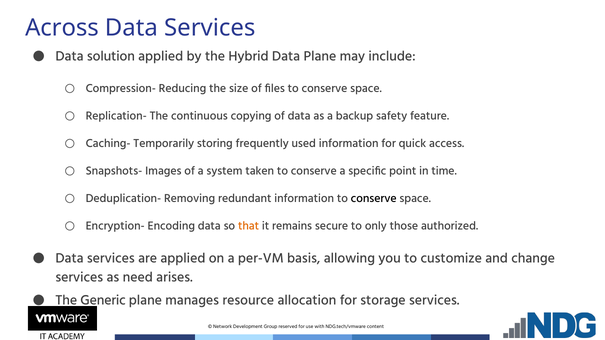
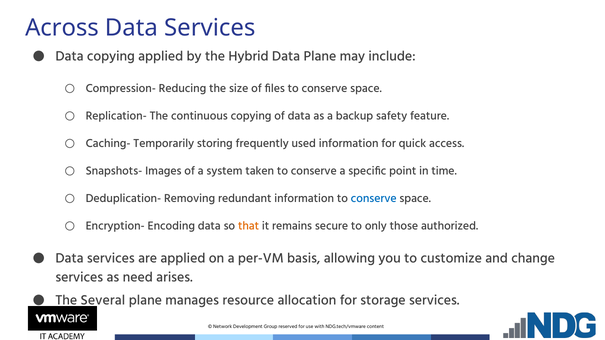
Data solution: solution -> copying (111, 56)
conserve colour: black -> blue (374, 199)
Generic: Generic -> Several (103, 300)
